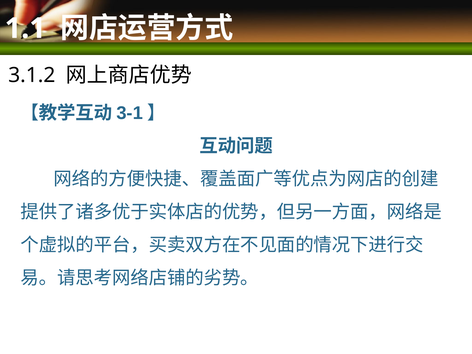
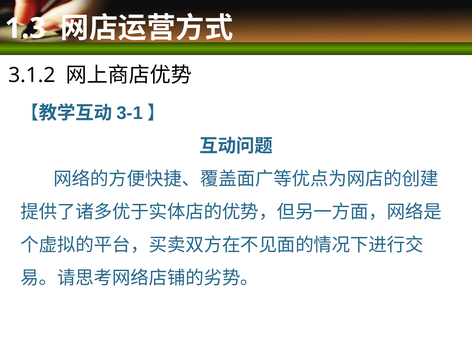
1.1: 1.1 -> 1.3 (25, 28)
